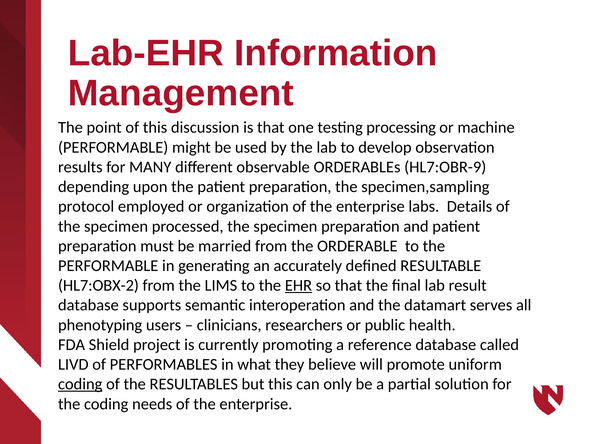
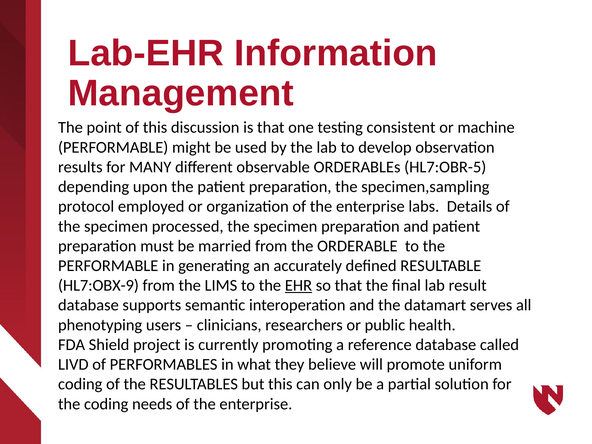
processing: processing -> consistent (401, 128)
HL7:OBR-9: HL7:OBR-9 -> HL7:OBR-5 (445, 167)
HL7:OBX-2: HL7:OBX-2 -> HL7:OBX-9 (98, 285)
coding underline: present -> none (80, 384)
